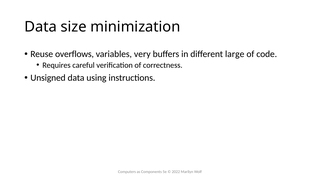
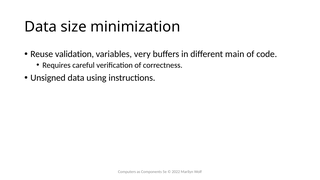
overflows: overflows -> validation (75, 54)
large: large -> main (235, 54)
